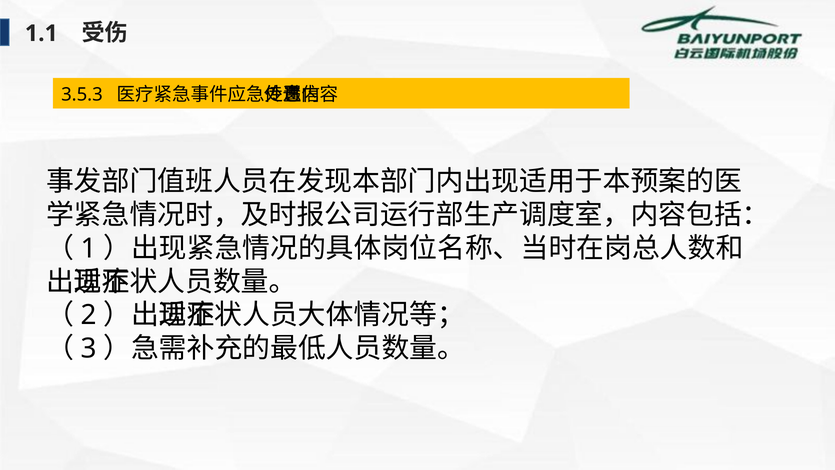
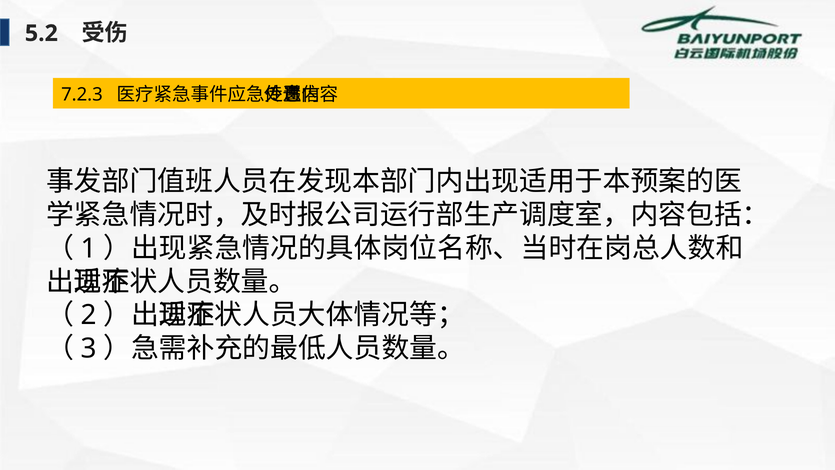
1.1: 1.1 -> 5.2 (41, 33)
3.5.3: 3.5.3 -> 7.2.3 (82, 94)
